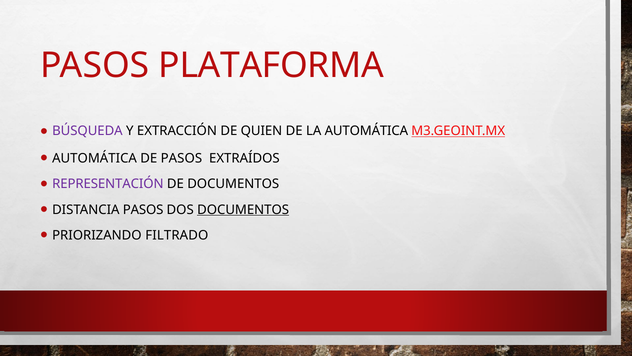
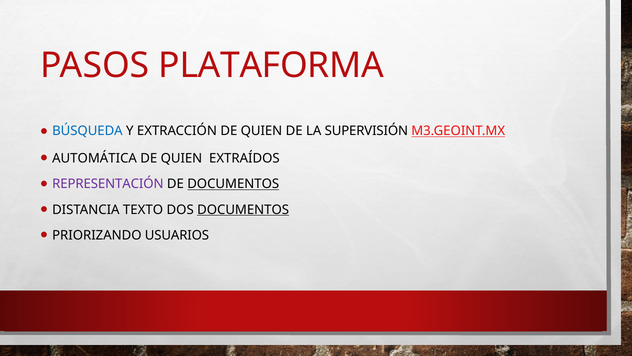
BÚSQUEDA colour: purple -> blue (87, 131)
LA AUTOMÁTICA: AUTOMÁTICA -> SUPERVISIÓN (366, 131)
PASOS: PASOS -> QUIEN (181, 158)
DOCUMENTOS underline: none -> present (233, 184)
DISTANCIA PASOS: PASOS -> TEXTO (143, 209)
FILTRADO: FILTRADO -> USUARIOS (177, 235)
